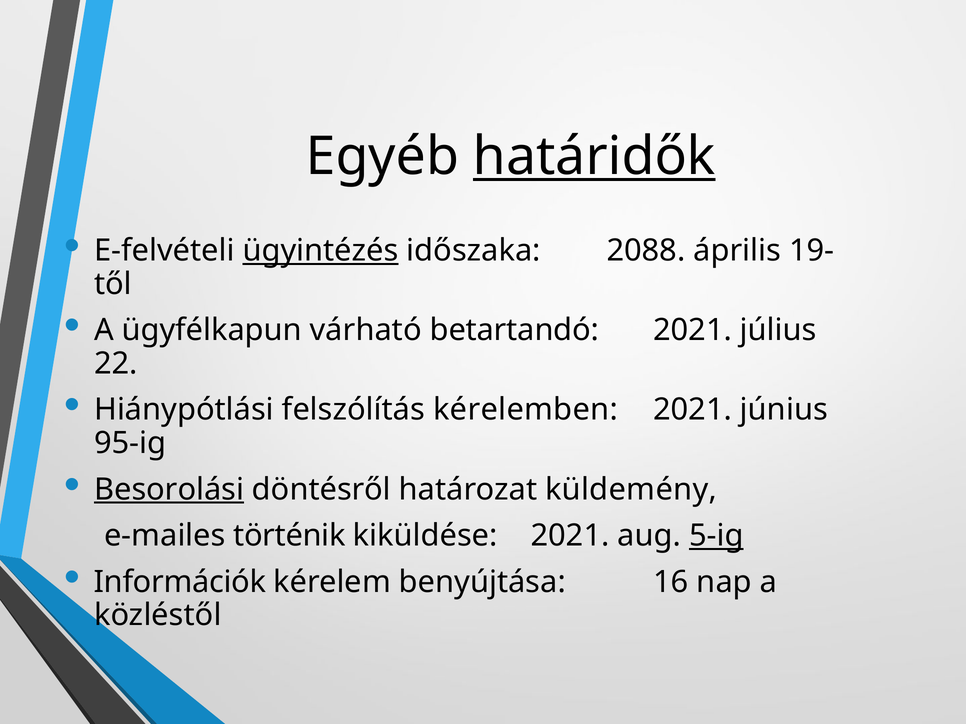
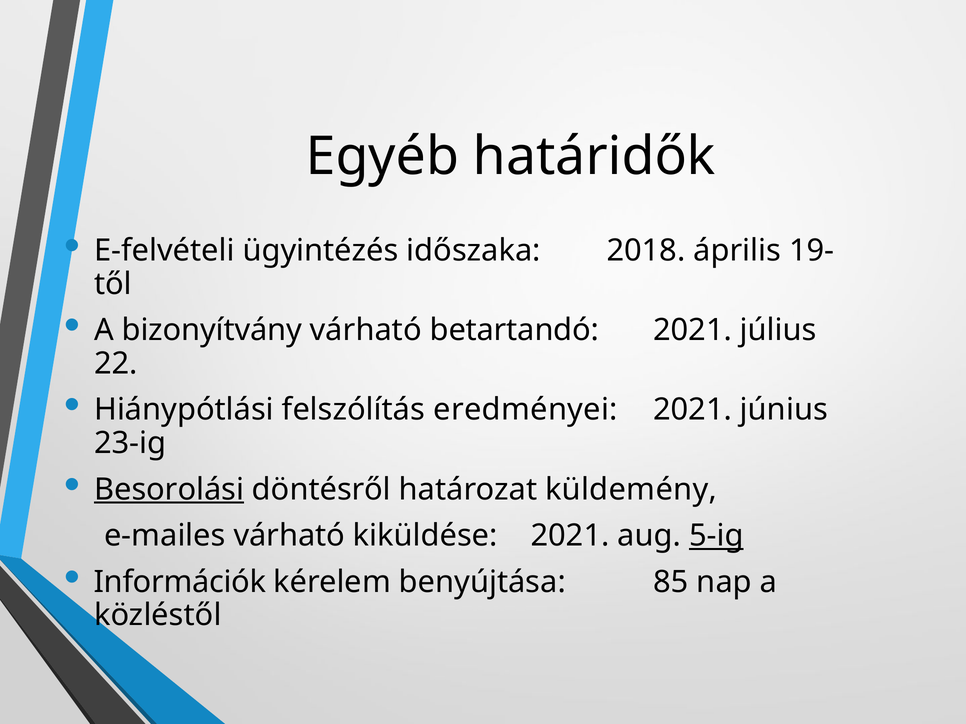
határidők underline: present -> none (594, 157)
ügyintézés underline: present -> none (321, 251)
2088: 2088 -> 2018 (646, 251)
ügyfélkapun: ügyfélkapun -> bizonyítvány (212, 330)
kérelemben: kérelemben -> eredményei (526, 410)
95-ig: 95-ig -> 23-ig (130, 443)
e-mailes történik: történik -> várható (289, 536)
16: 16 -> 85 (671, 582)
